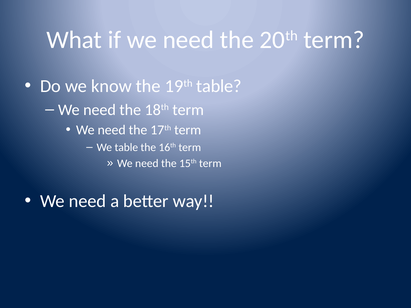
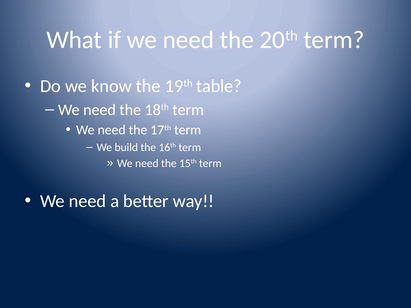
We table: table -> build (126, 147)
